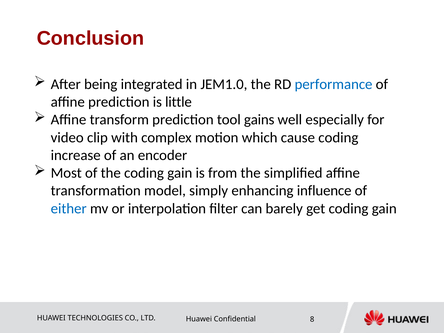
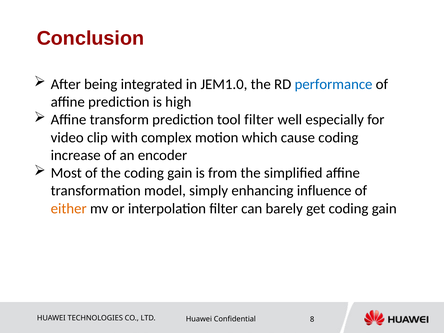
little: little -> high (178, 102)
tool gains: gains -> filter (259, 120)
either colour: blue -> orange (69, 208)
